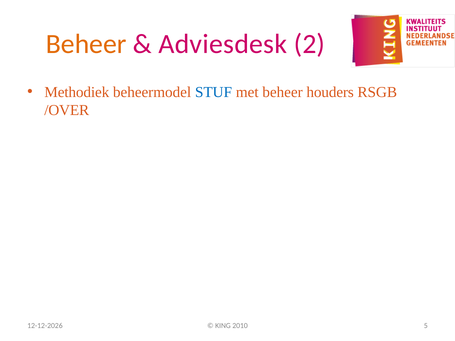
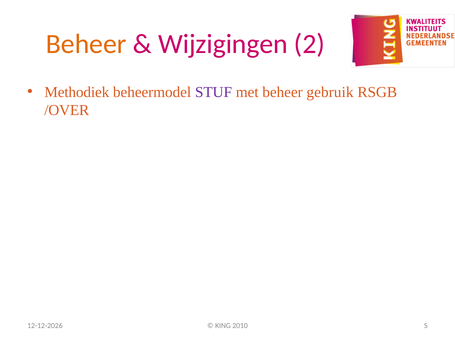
Adviesdesk: Adviesdesk -> Wijzigingen (223, 44)
STUF colour: blue -> purple (214, 92)
houders: houders -> gebruik (330, 92)
